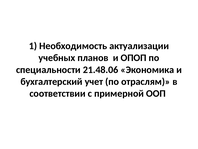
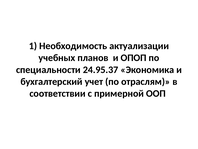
21.48.06: 21.48.06 -> 24.95.37 (101, 69)
